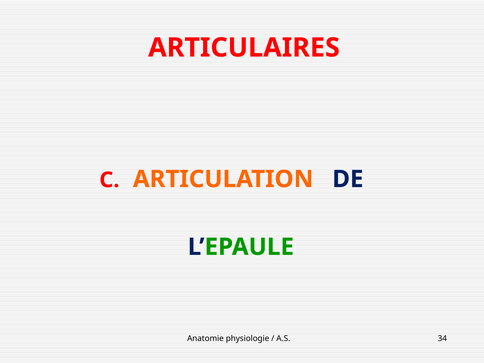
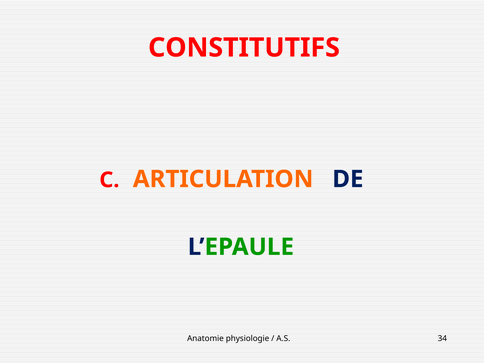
ARTICULAIRES: ARTICULAIRES -> CONSTITUTIFS (244, 48)
